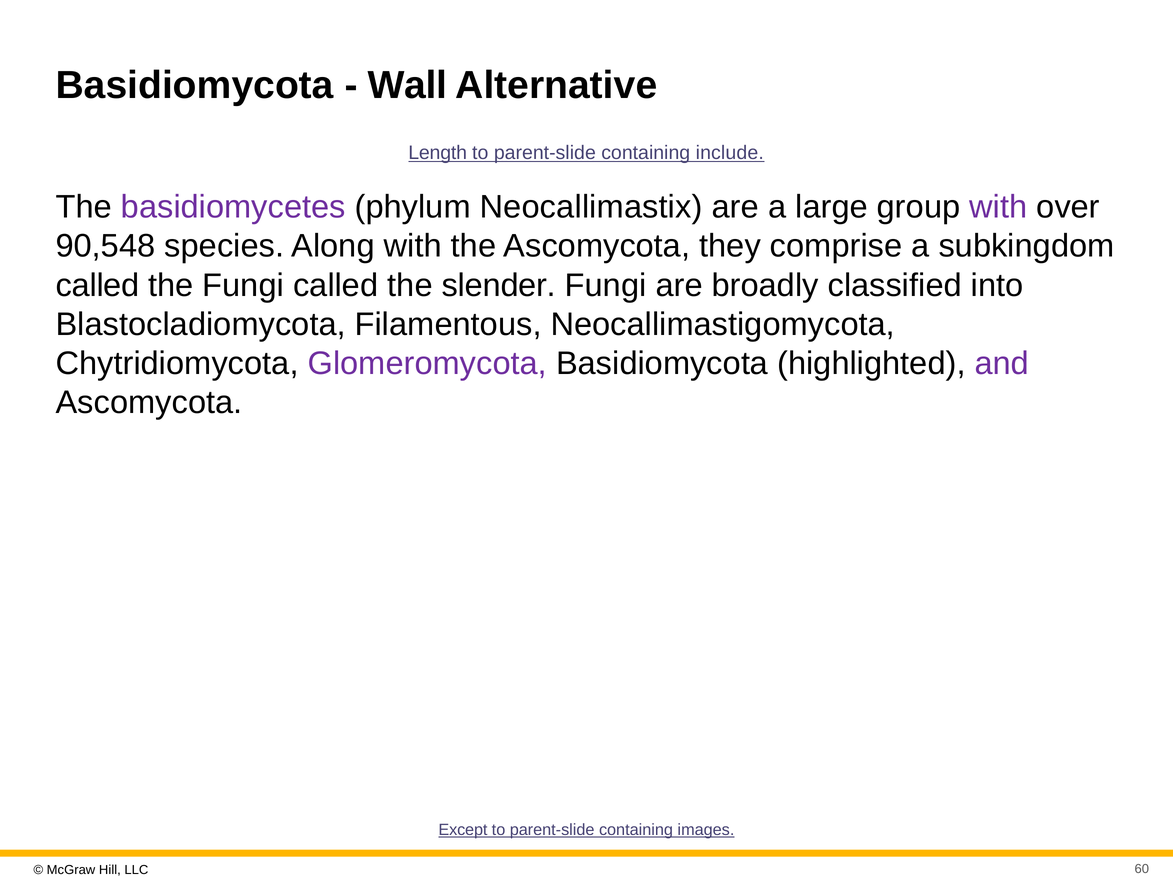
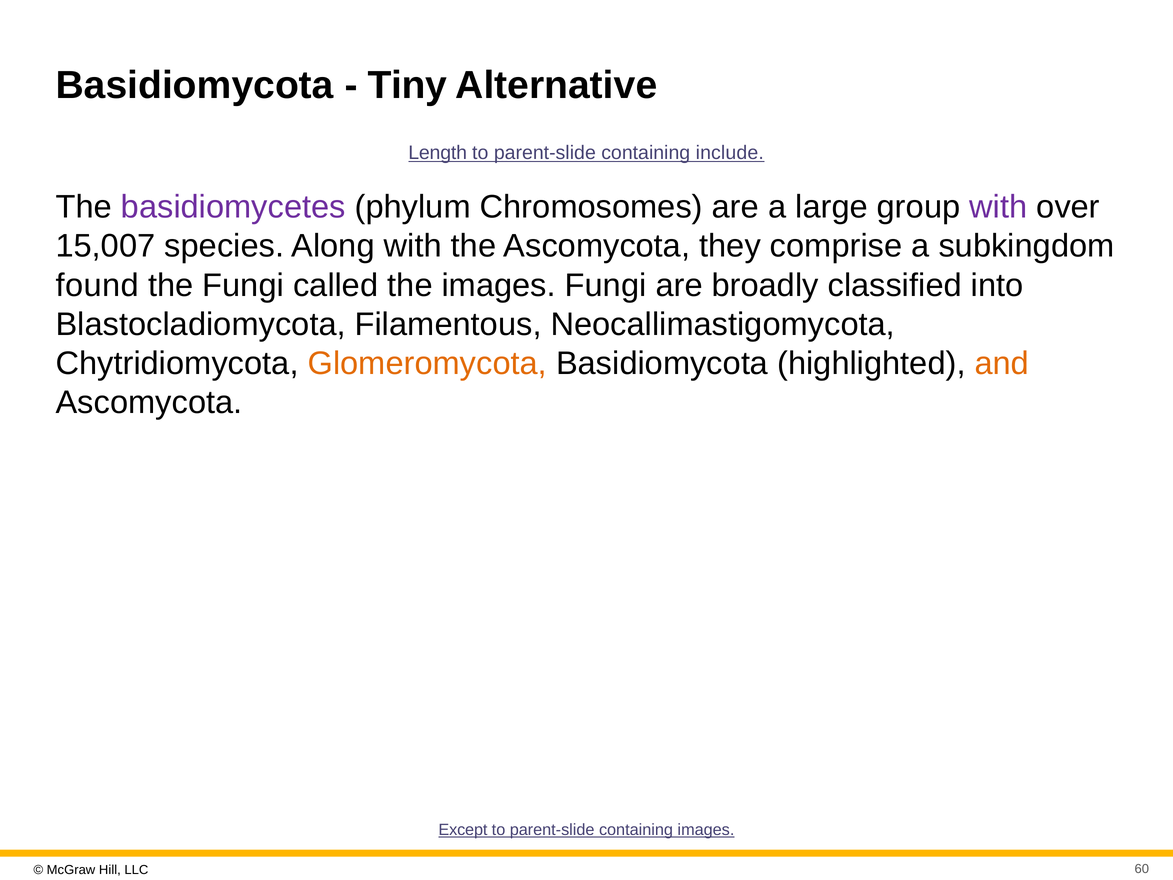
Wall: Wall -> Tiny (407, 85)
Neocallimastix: Neocallimastix -> Chromosomes (591, 207)
90,548: 90,548 -> 15,007 (106, 246)
called: called -> found (97, 285)
the slender: slender -> images (499, 285)
Glomeromycota colour: purple -> orange (427, 363)
and colour: purple -> orange (1002, 363)
